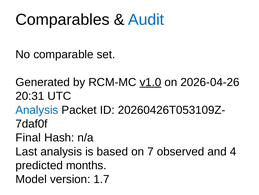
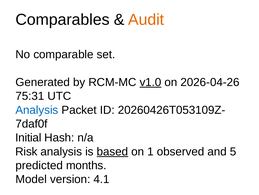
Audit colour: blue -> orange (146, 20)
20:31: 20:31 -> 75:31 (30, 96)
Final: Final -> Initial (28, 137)
Last: Last -> Risk (26, 151)
based underline: none -> present (112, 151)
7: 7 -> 1 (151, 151)
4: 4 -> 5 (233, 151)
1.7: 1.7 -> 4.1 (102, 179)
